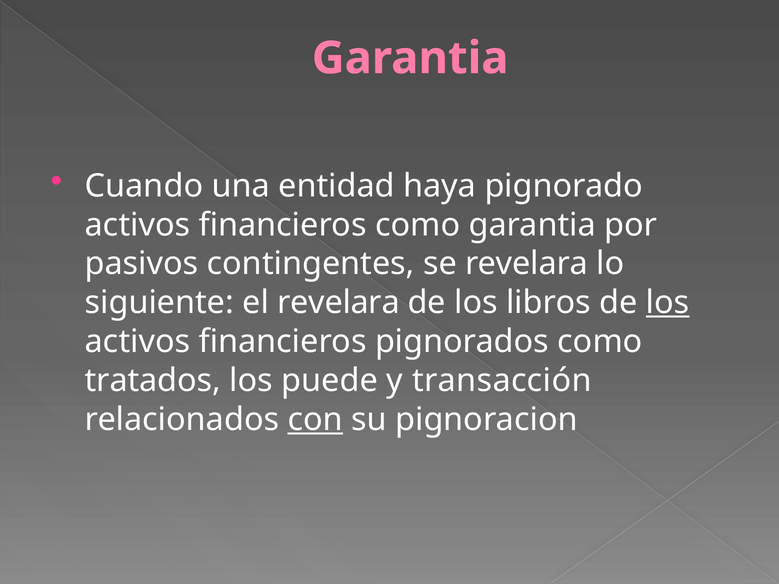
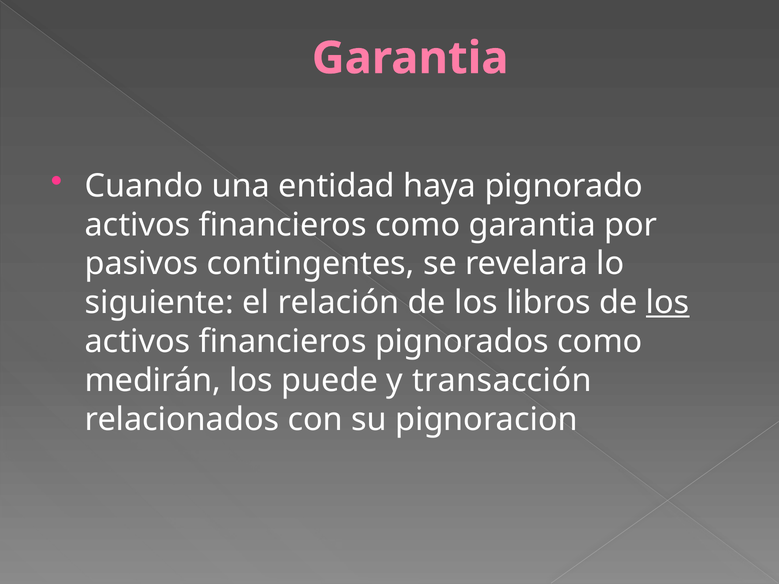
el revelara: revelara -> relación (338, 303)
tratados: tratados -> medirán (153, 381)
con underline: present -> none (315, 420)
